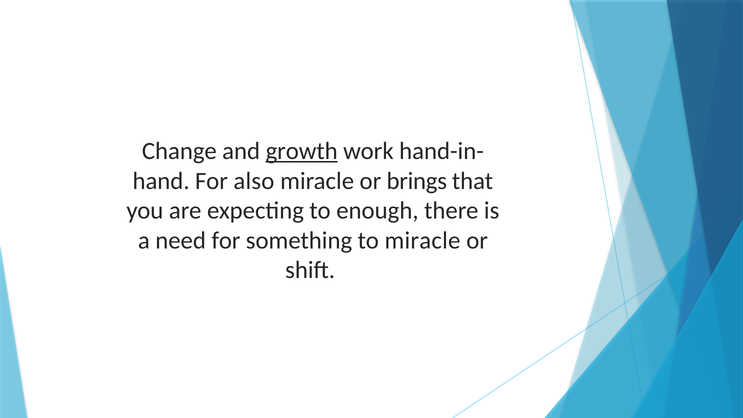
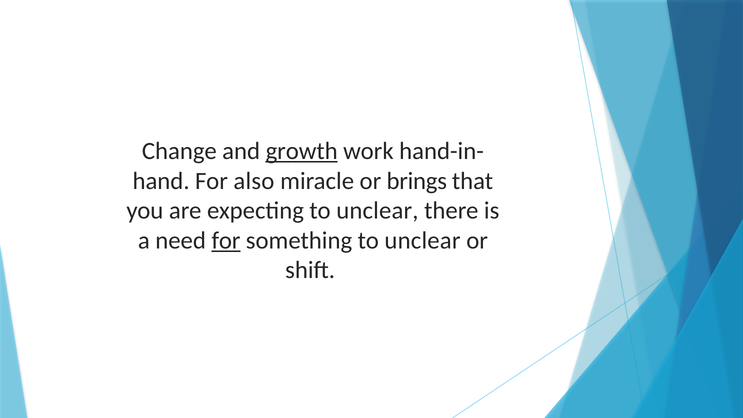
expecting to enough: enough -> unclear (377, 211)
for underline: none -> present (226, 240)
something to miracle: miracle -> unclear (423, 240)
